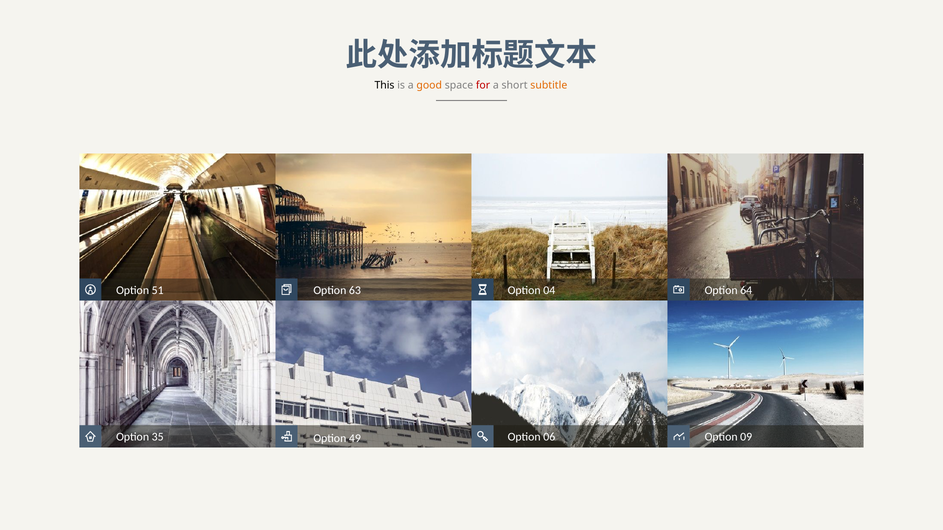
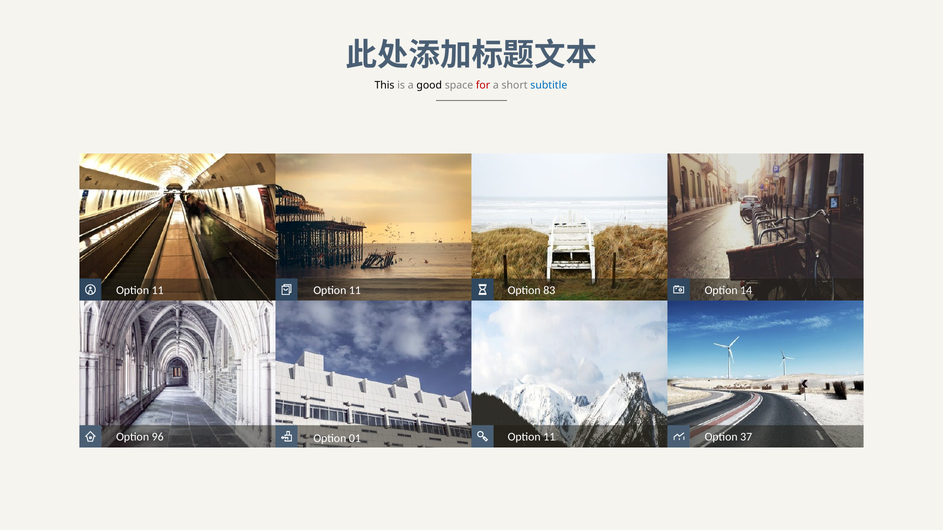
good colour: orange -> black (429, 86)
subtitle colour: orange -> blue (549, 86)
51: 51 -> 11 (158, 291)
63: 63 -> 11 (355, 291)
04: 04 -> 83 (549, 291)
64: 64 -> 14 (746, 291)
09: 09 -> 37 (746, 437)
06: 06 -> 11 (549, 437)
35: 35 -> 96 (158, 437)
49: 49 -> 01 (355, 439)
